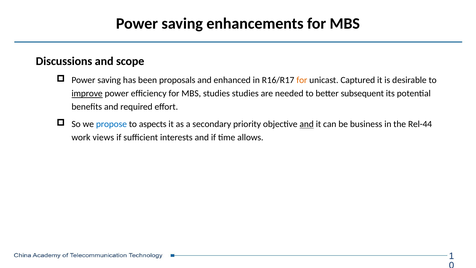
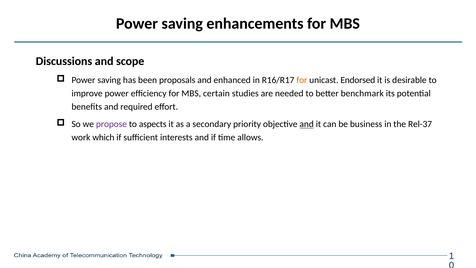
Captured: Captured -> Endorsed (358, 80)
improve underline: present -> none (87, 93)
MBS studies: studies -> certain (216, 93)
subsequent: subsequent -> benchmark (362, 93)
propose colour: blue -> purple (111, 124)
Rel-44: Rel-44 -> Rel-37 (420, 124)
views: views -> which (103, 137)
